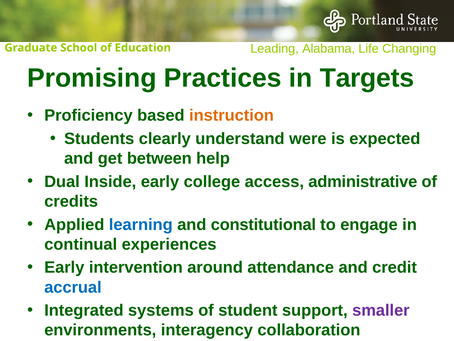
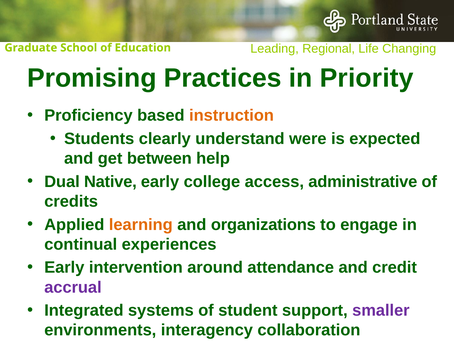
Alabama: Alabama -> Regional (329, 49)
Targets: Targets -> Priority (367, 78)
Inside: Inside -> Native (110, 181)
learning colour: blue -> orange (141, 224)
constitutional: constitutional -> organizations (263, 224)
accrual colour: blue -> purple (73, 287)
